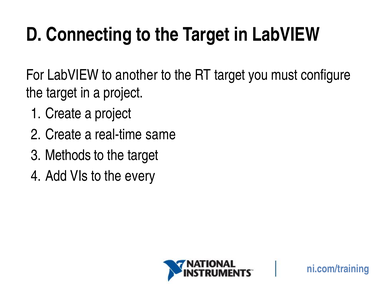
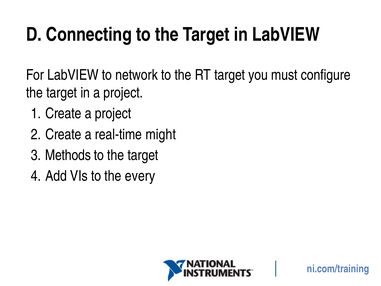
another: another -> network (137, 75)
same: same -> might (161, 134)
